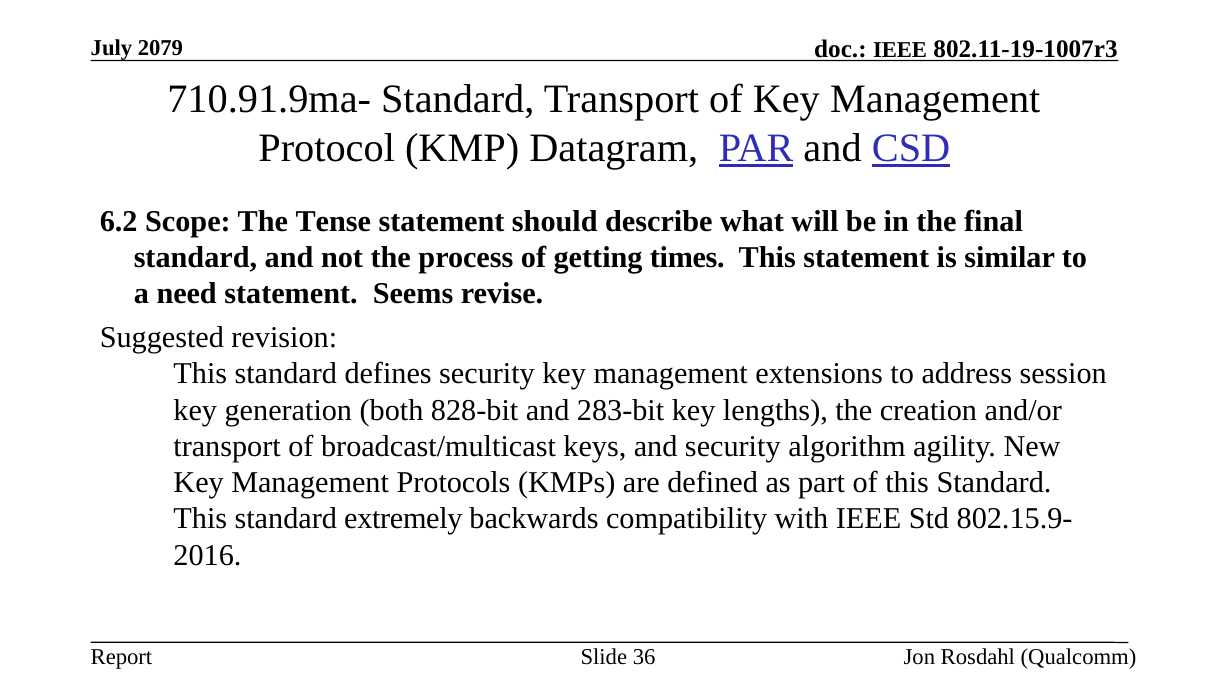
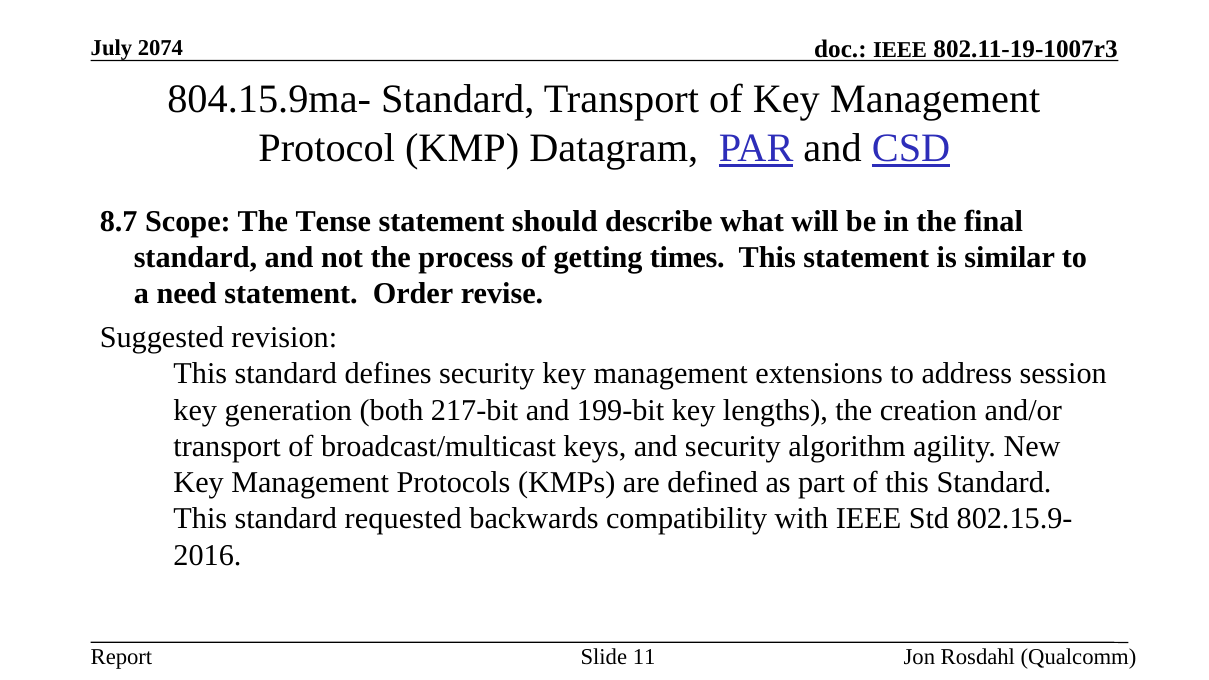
2079: 2079 -> 2074 (160, 48)
710.91.9ma-: 710.91.9ma- -> 804.15.9ma- (269, 99)
6.2: 6.2 -> 8.7 (119, 221)
Seems: Seems -> Order (413, 294)
828-bit: 828-bit -> 217-bit (475, 410)
283-bit: 283-bit -> 199-bit (621, 410)
extremely: extremely -> requested (403, 519)
36: 36 -> 11 (644, 657)
